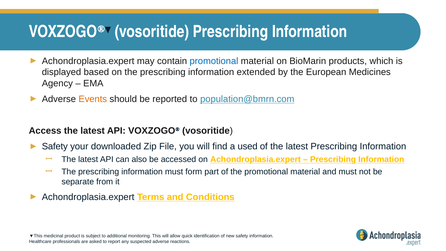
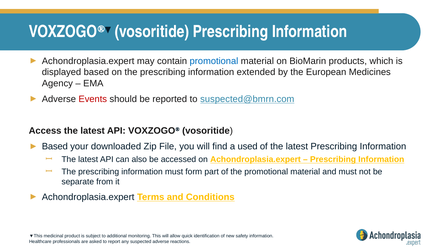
Events colour: orange -> red (93, 99)
population@bmrn.com: population@bmrn.com -> suspected@bmrn.com (247, 99)
Safety: Safety -> Based (55, 146)
